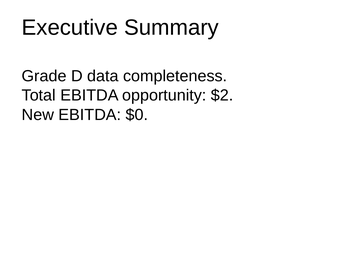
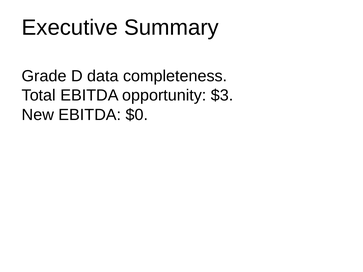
$2: $2 -> $3 (222, 95)
